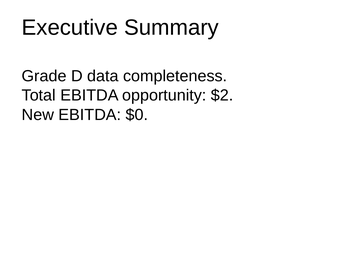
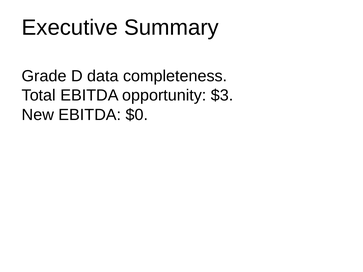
$2: $2 -> $3 (222, 95)
